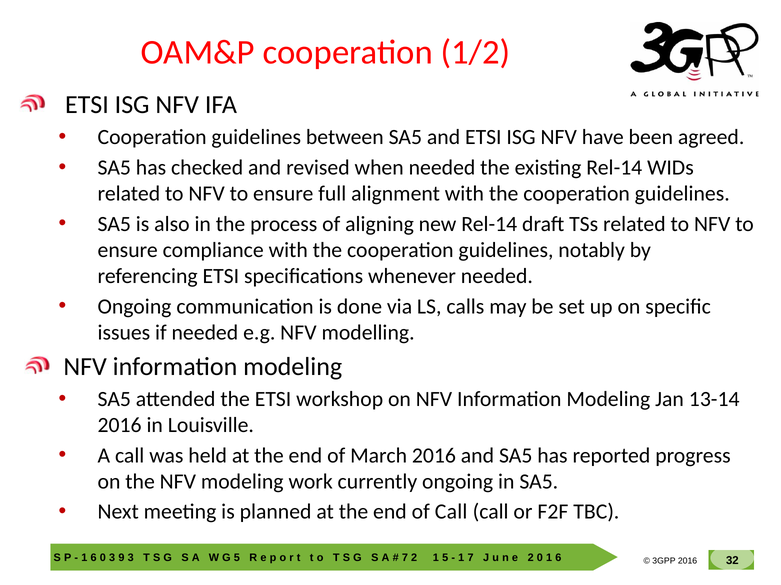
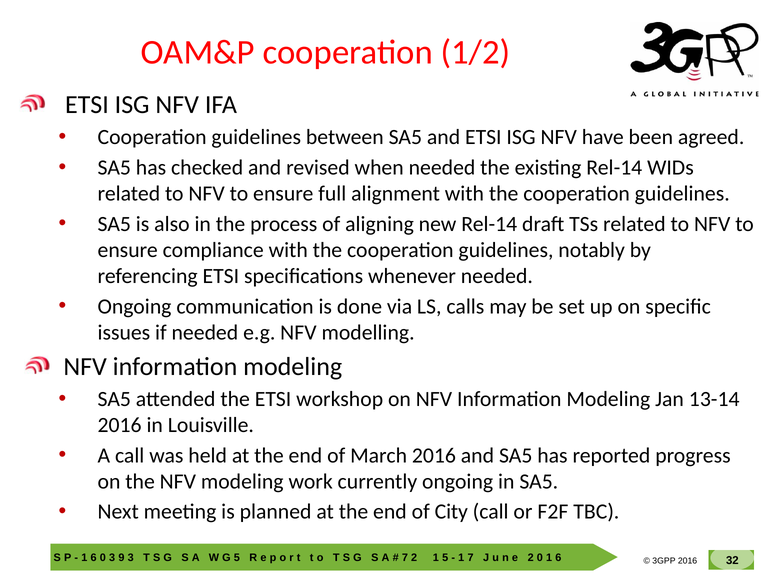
of Call: Call -> City (451, 512)
